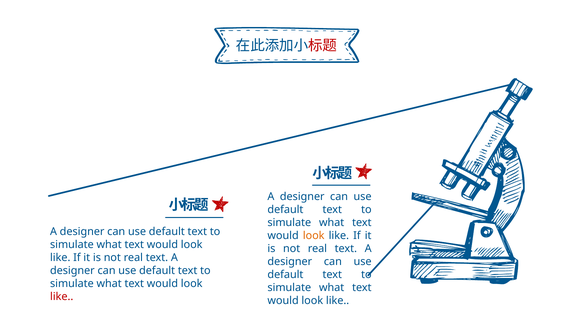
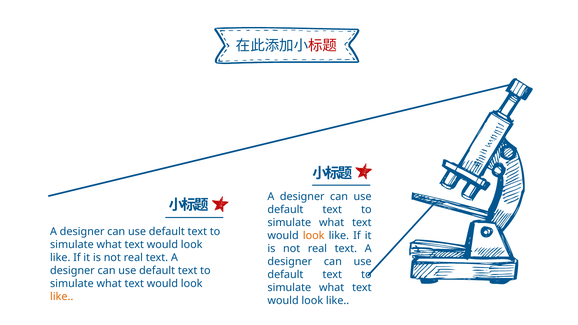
like colour: red -> orange (62, 297)
